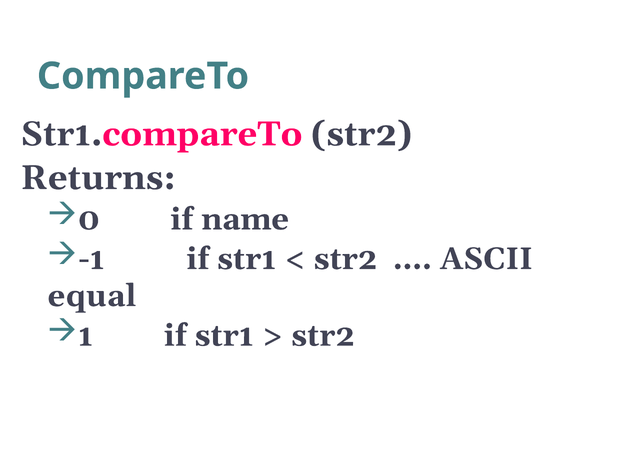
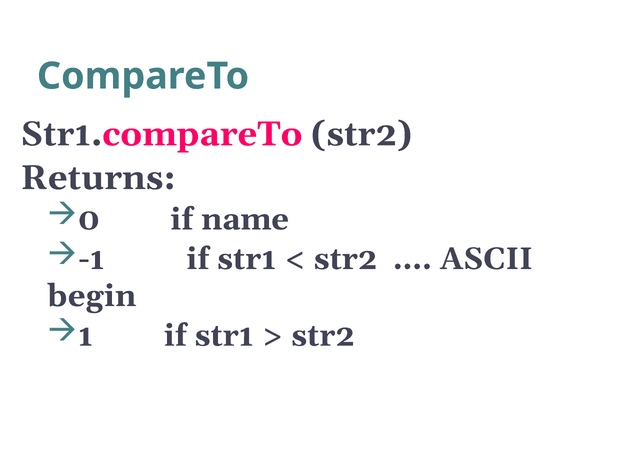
equal: equal -> begin (92, 296)
